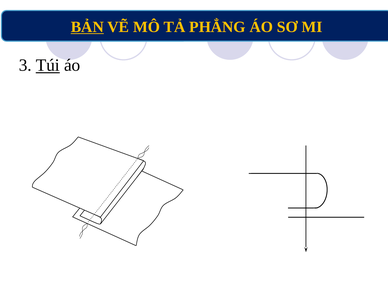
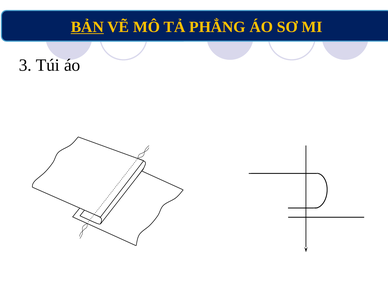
Túi underline: present -> none (48, 65)
